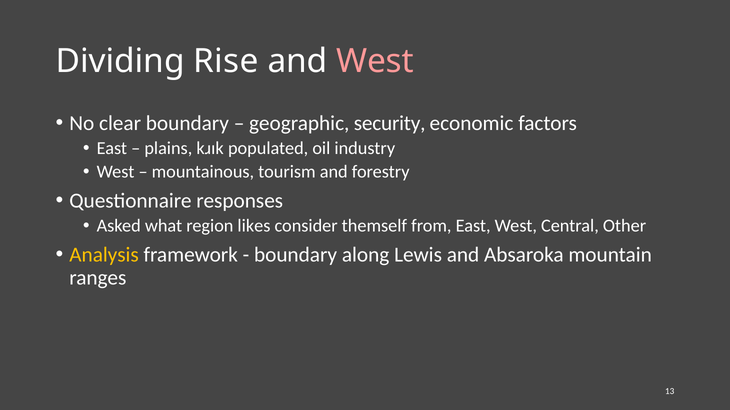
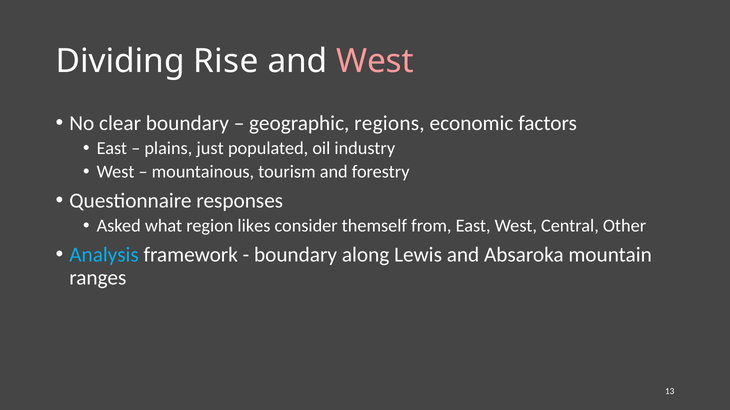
security: security -> regions (389, 123)
kɹɪk: kɹɪk -> just (210, 149)
Analysis colour: yellow -> light blue (104, 255)
